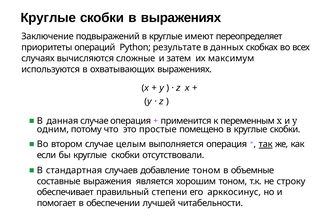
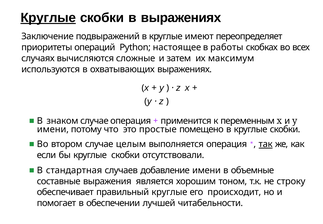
Круглые underline: none -> present (48, 18)
результате: результате -> настоящее (177, 47)
данных: данных -> работы (227, 47)
данная: данная -> знаком (62, 121)
одним: одним -> имени (53, 129)
добавление тоном: тоном -> имени (206, 170)
правильный степени: степени -> круглые (169, 192)
арккосинус: арккосинус -> происходит (234, 192)
